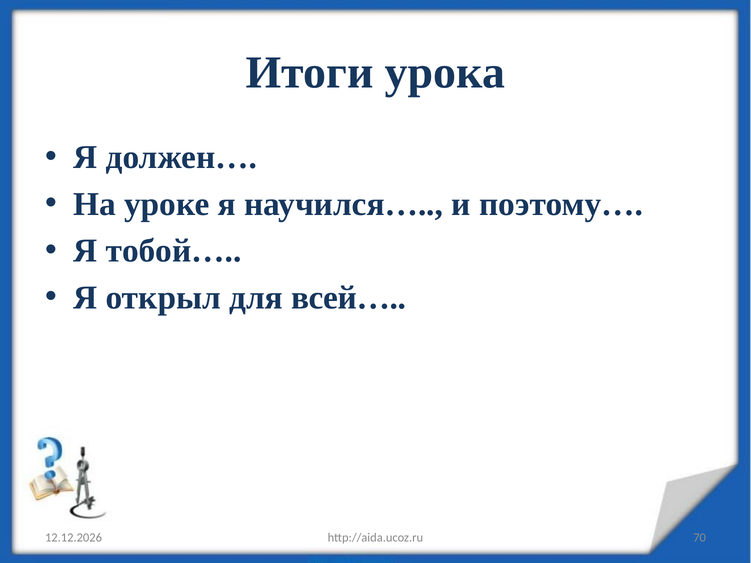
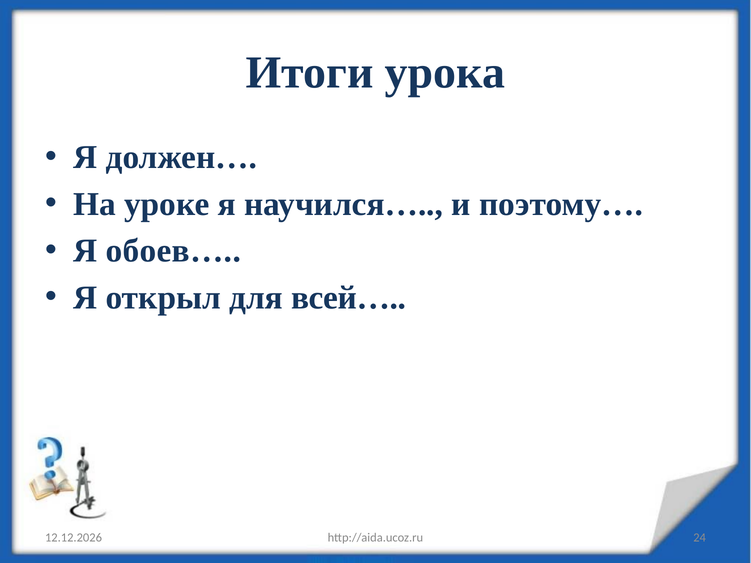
тобой…: тобой… -> обоев… (173, 251)
70: 70 -> 24 (700, 538)
